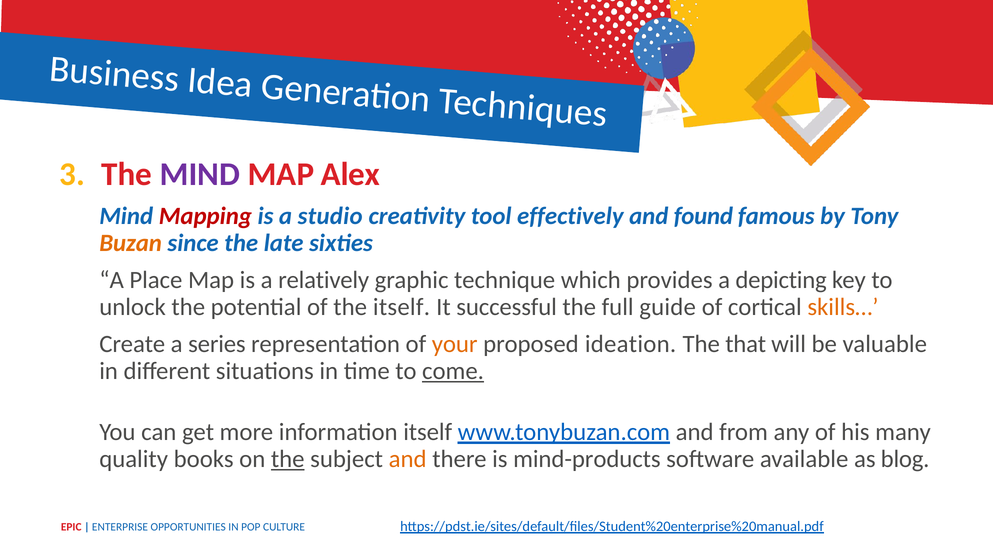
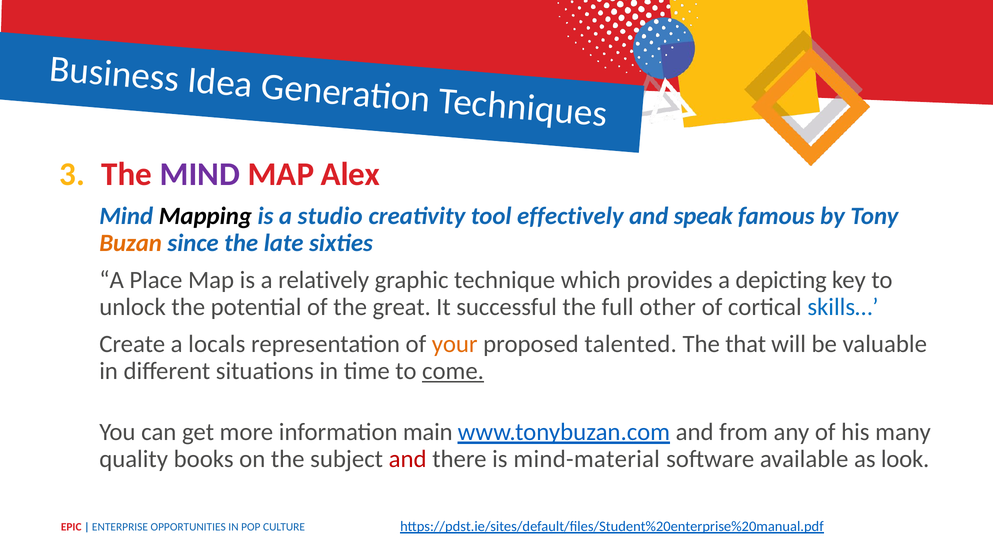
Mapping colour: red -> black (205, 216)
found: found -> speak (703, 216)
the itself: itself -> great (402, 307)
guide: guide -> other (668, 307)
skills… colour: orange -> blue (843, 307)
series: series -> locals (217, 344)
ideation: ideation -> talented (631, 344)
information itself: itself -> main (428, 432)
the underline: present -> none (288, 459)
and colour: orange -> red (408, 459)
mind-products: mind-products -> mind-material (587, 459)
blog: blog -> look (905, 459)
